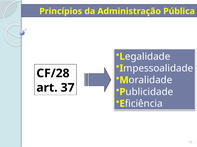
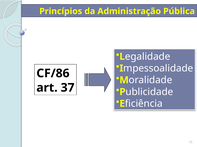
CF/28: CF/28 -> CF/86 (53, 74)
